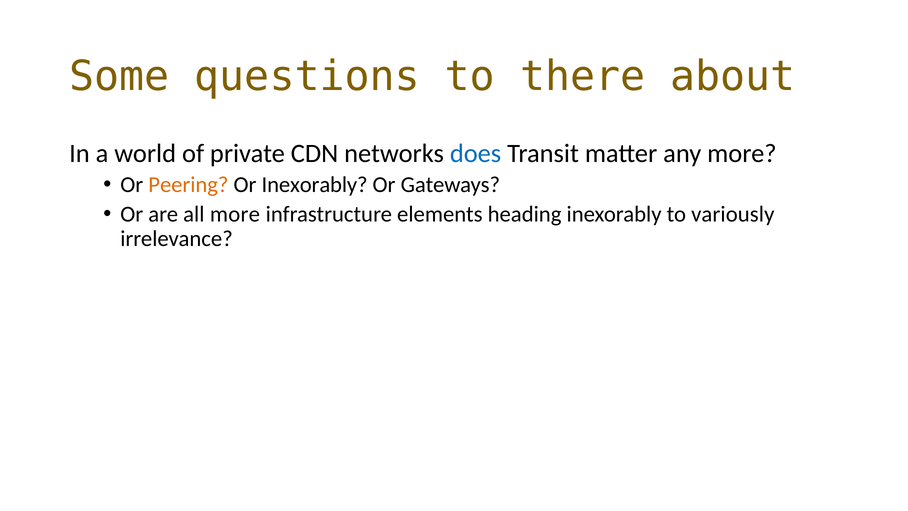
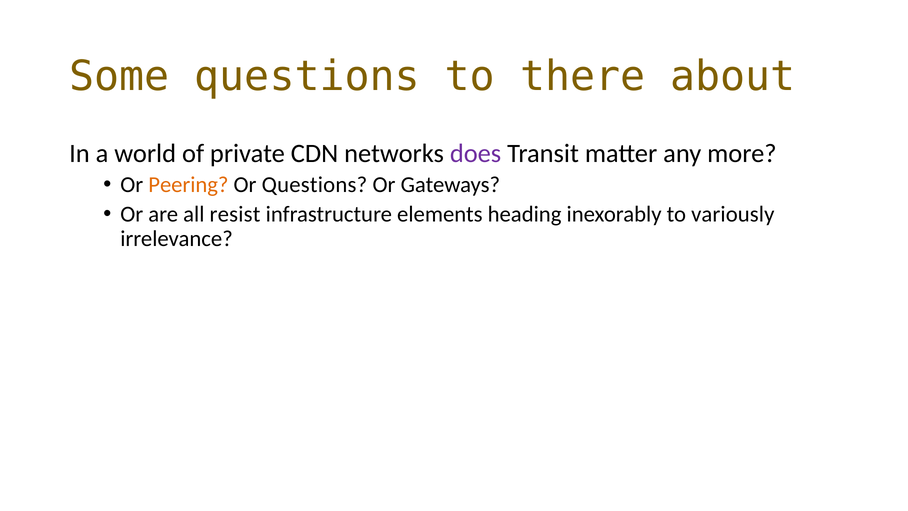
does colour: blue -> purple (476, 153)
Or Inexorably: Inexorably -> Questions (314, 185)
all more: more -> resist (235, 214)
